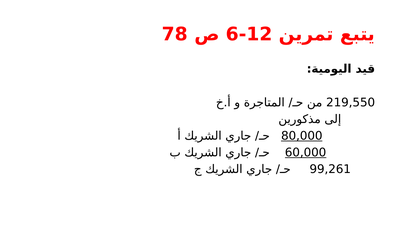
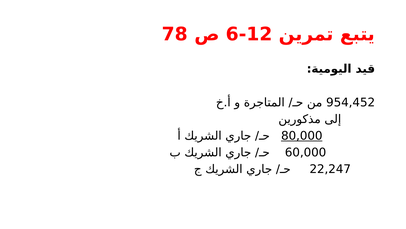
219,550: 219,550 -> 954,452 (351, 102)
60,000 underline: present -> none (306, 152)
99,261: 99,261 -> 22,247 (330, 169)
